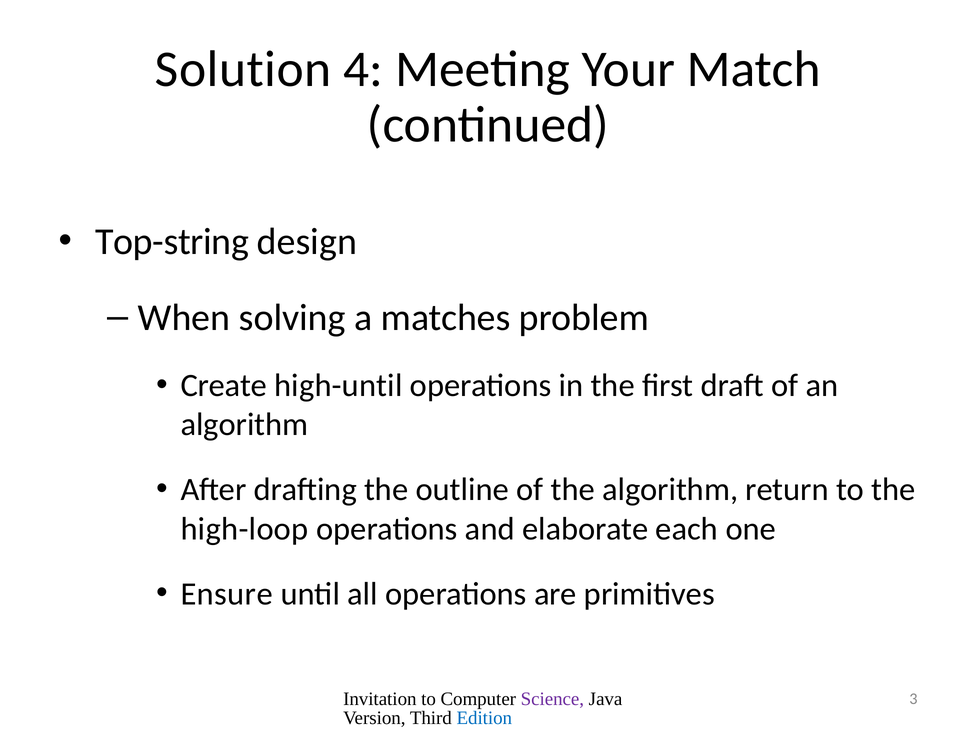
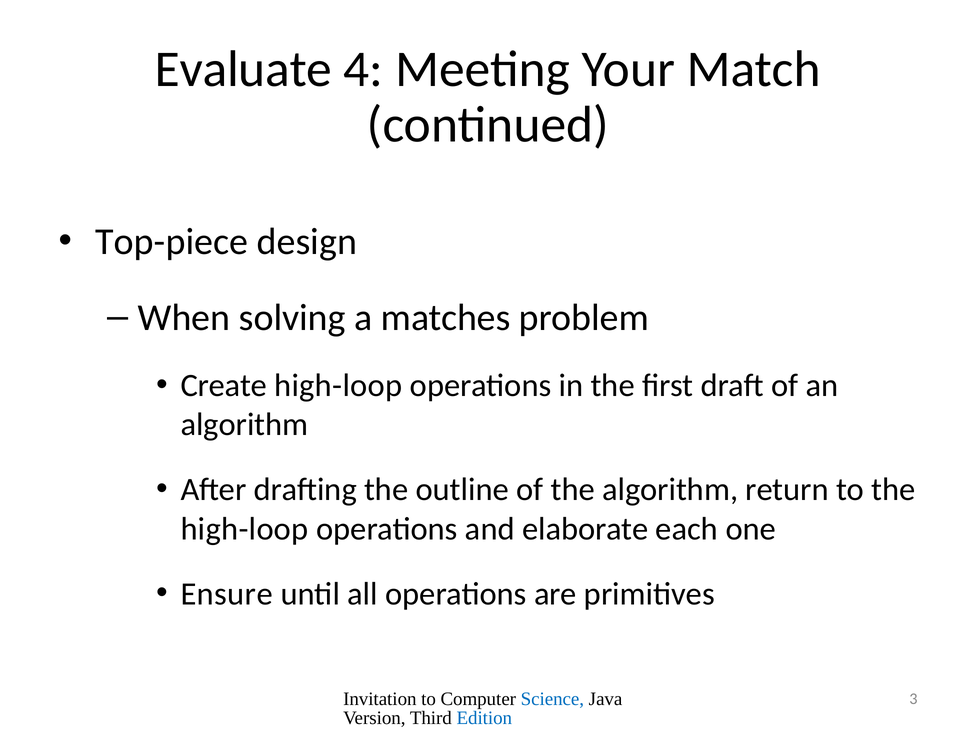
Solution: Solution -> Evaluate (243, 69)
Top-string: Top-string -> Top-piece (172, 242)
Create high-until: high-until -> high-loop (338, 386)
Science colour: purple -> blue (552, 699)
